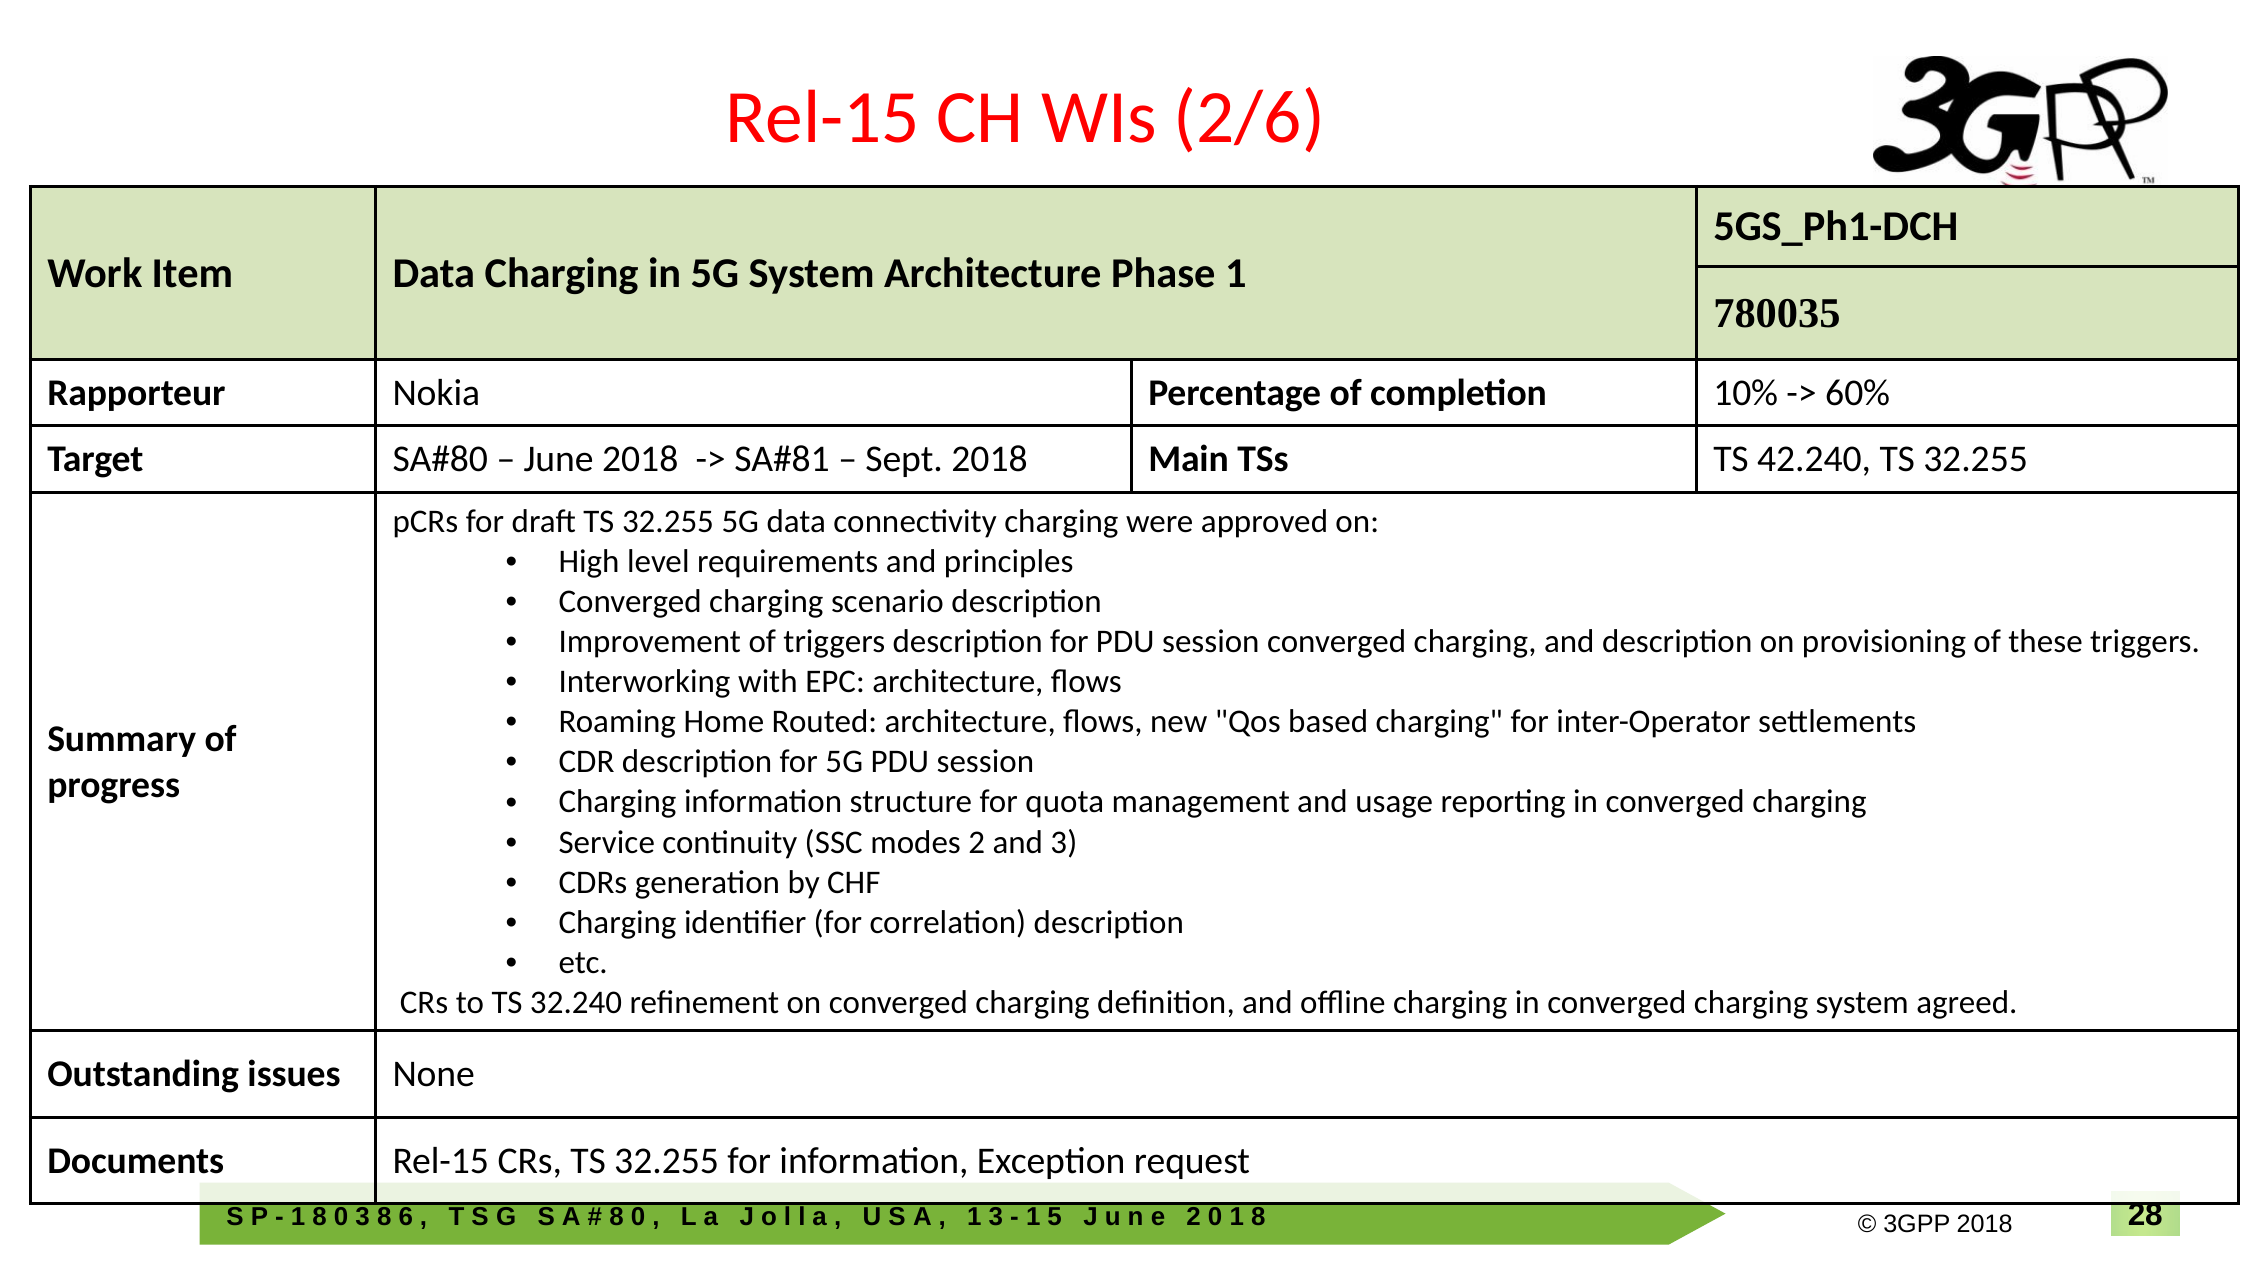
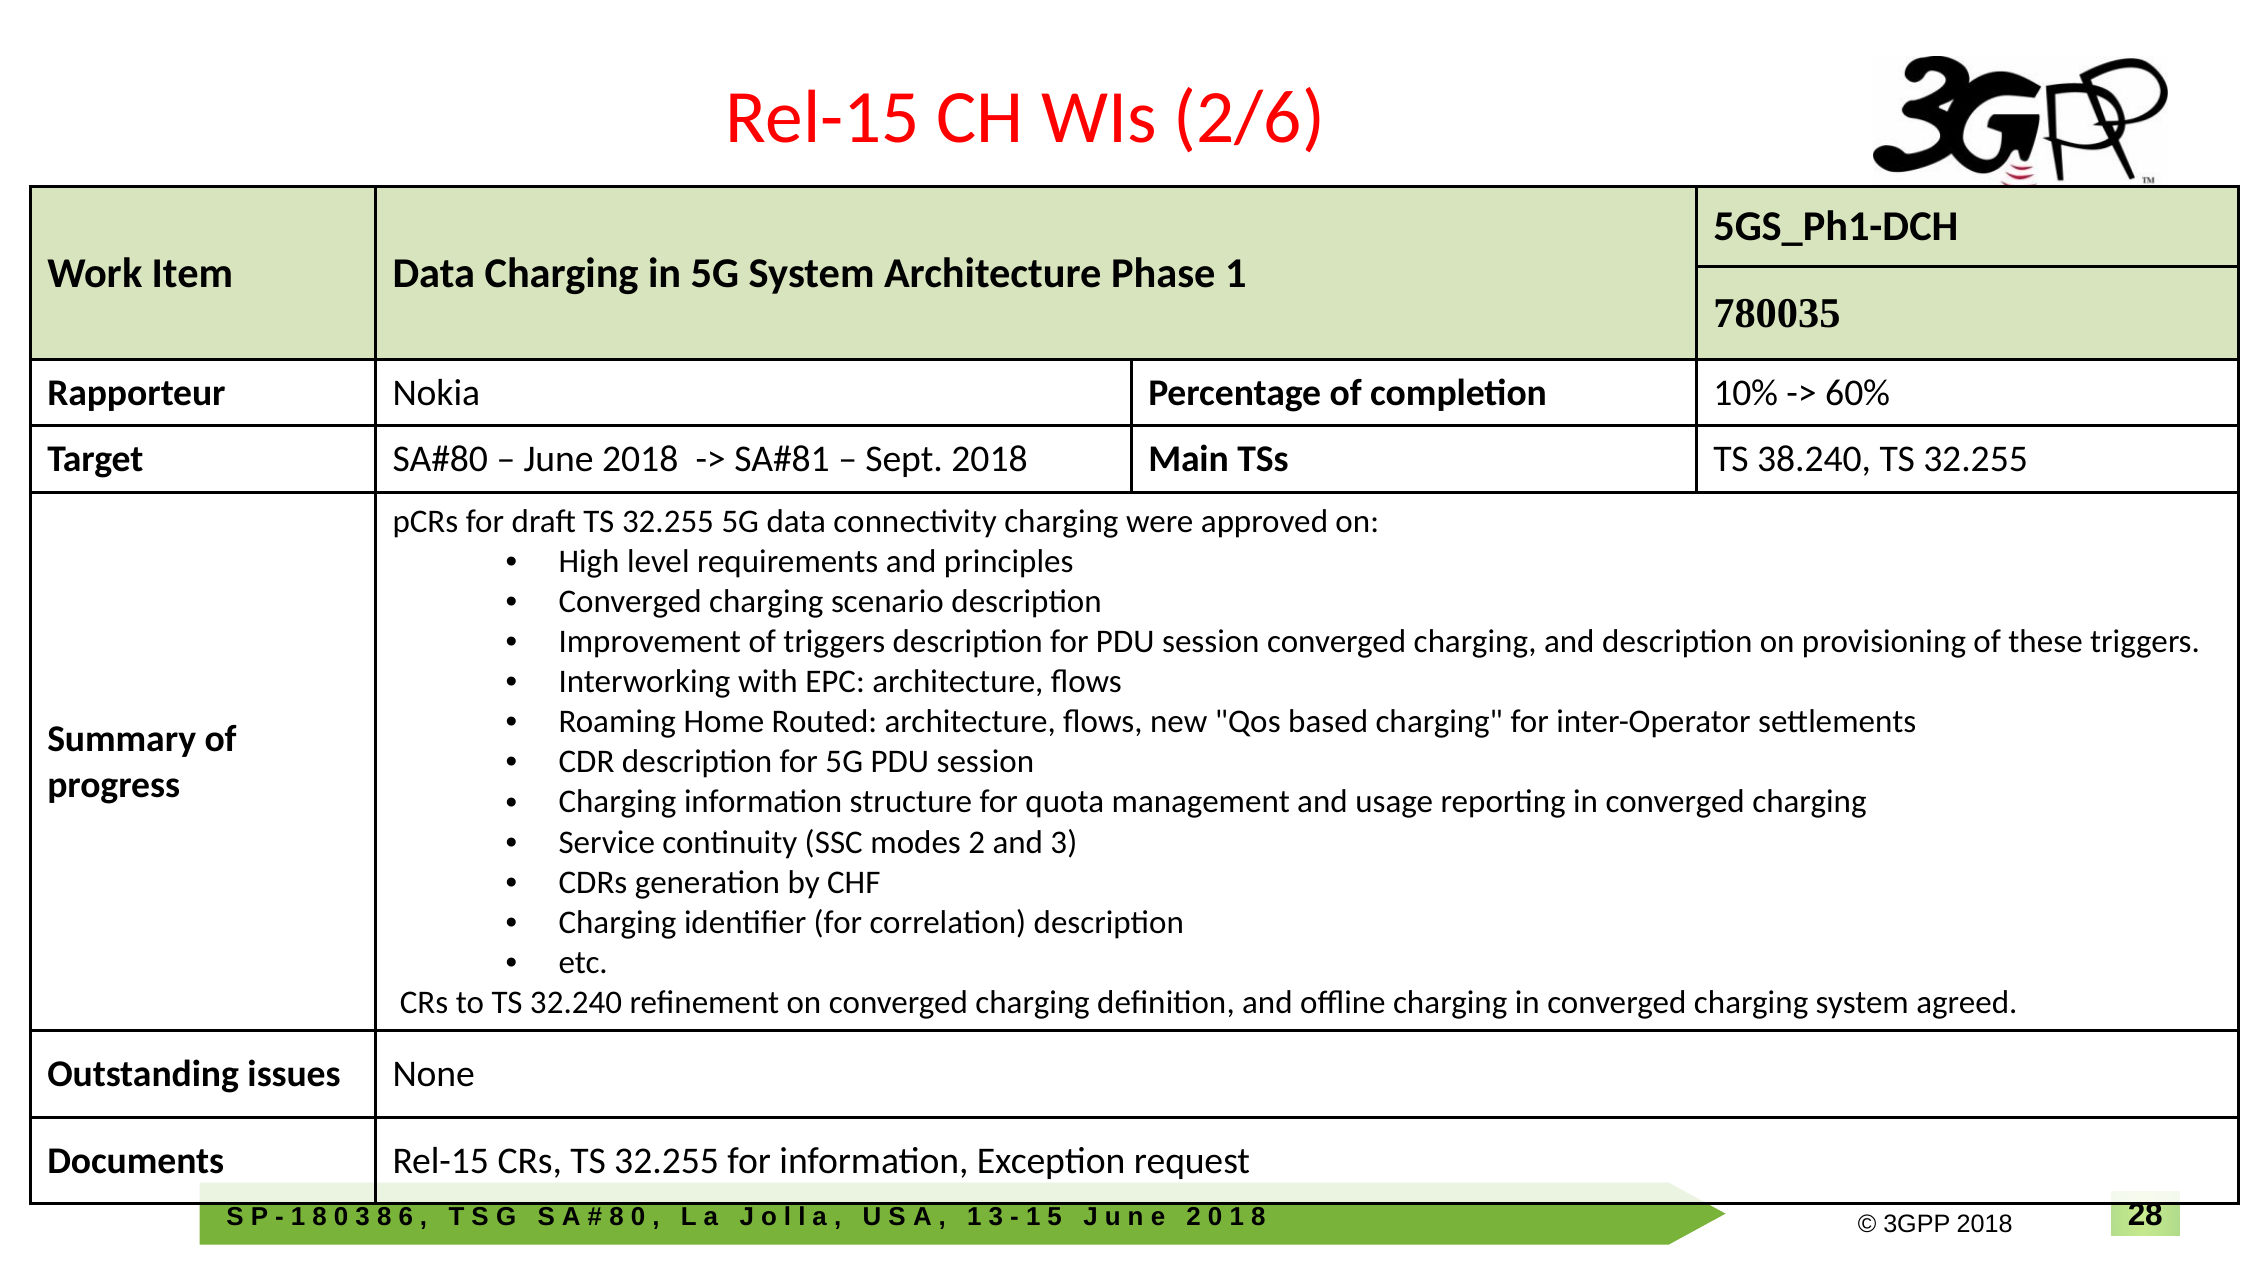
42.240: 42.240 -> 38.240 (1814, 460)
